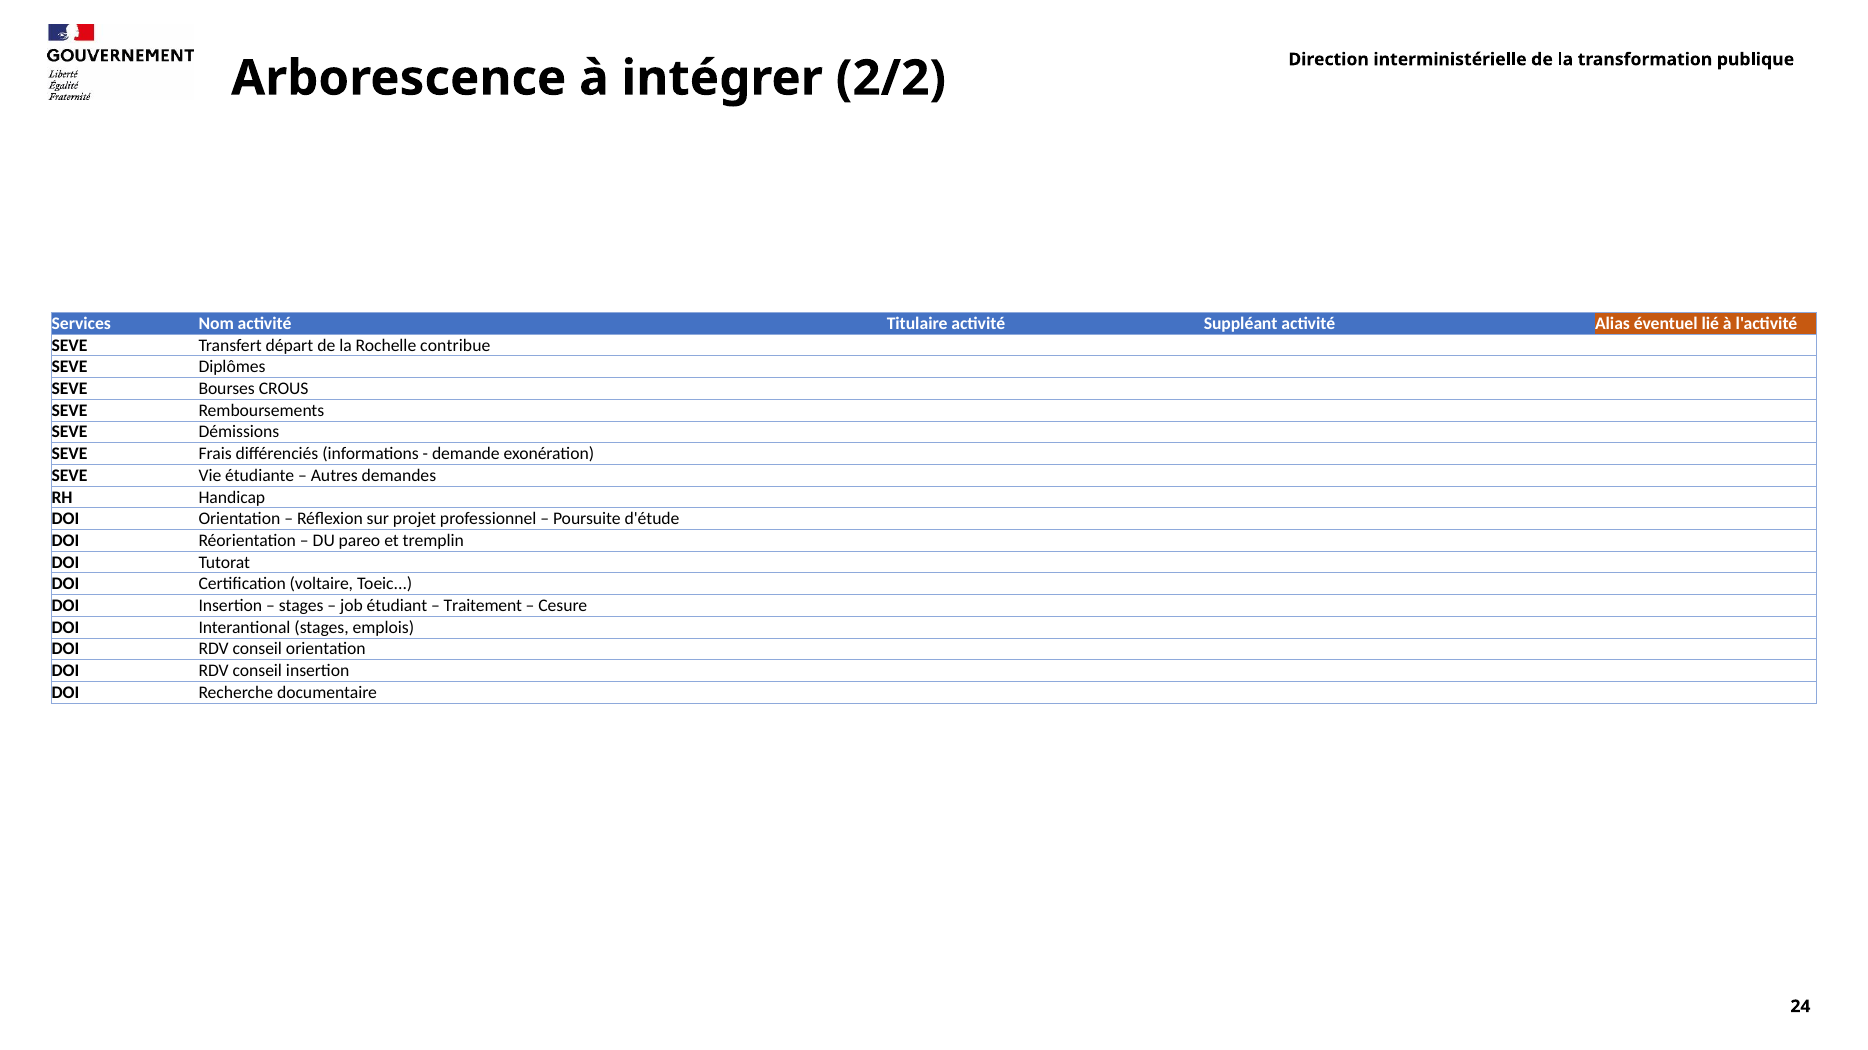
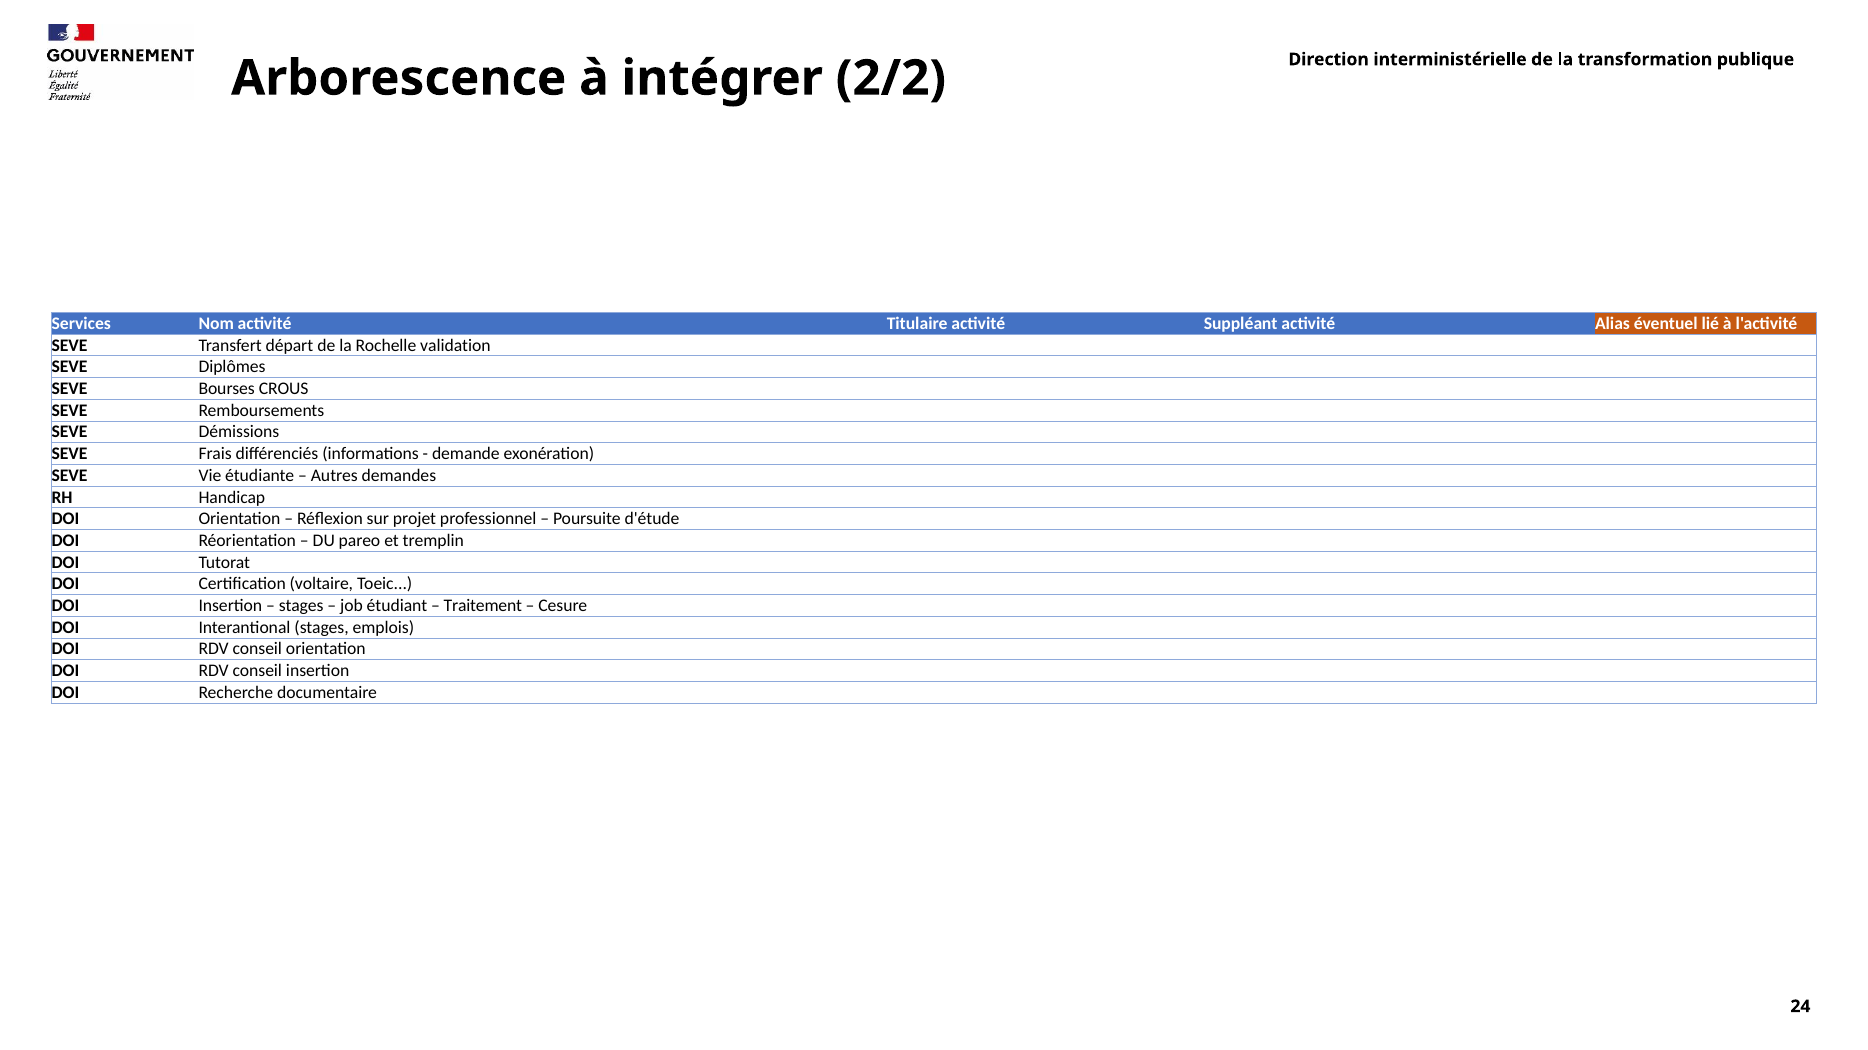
contribue: contribue -> validation (455, 346)
